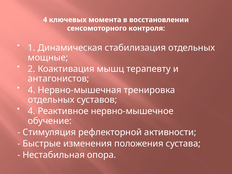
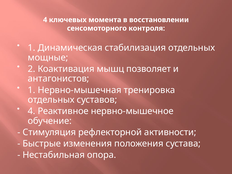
терапевту: терапевту -> позволяет (149, 69)
4: 4 -> 1 (32, 90)
